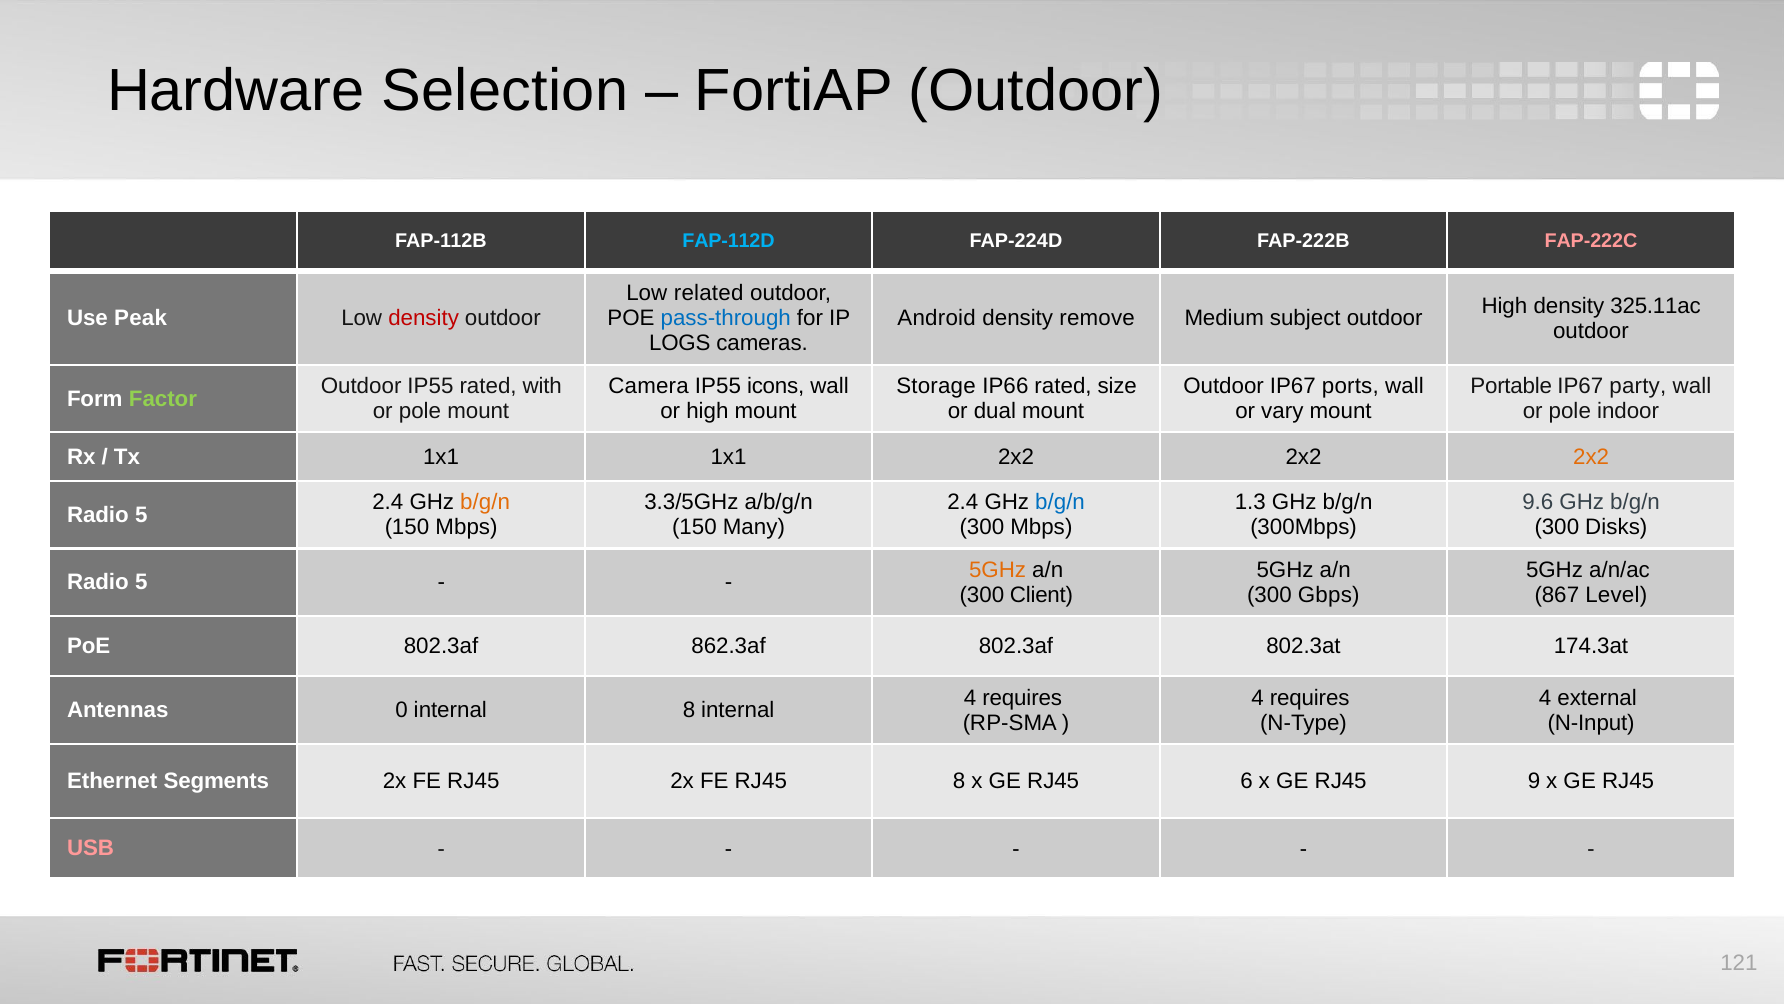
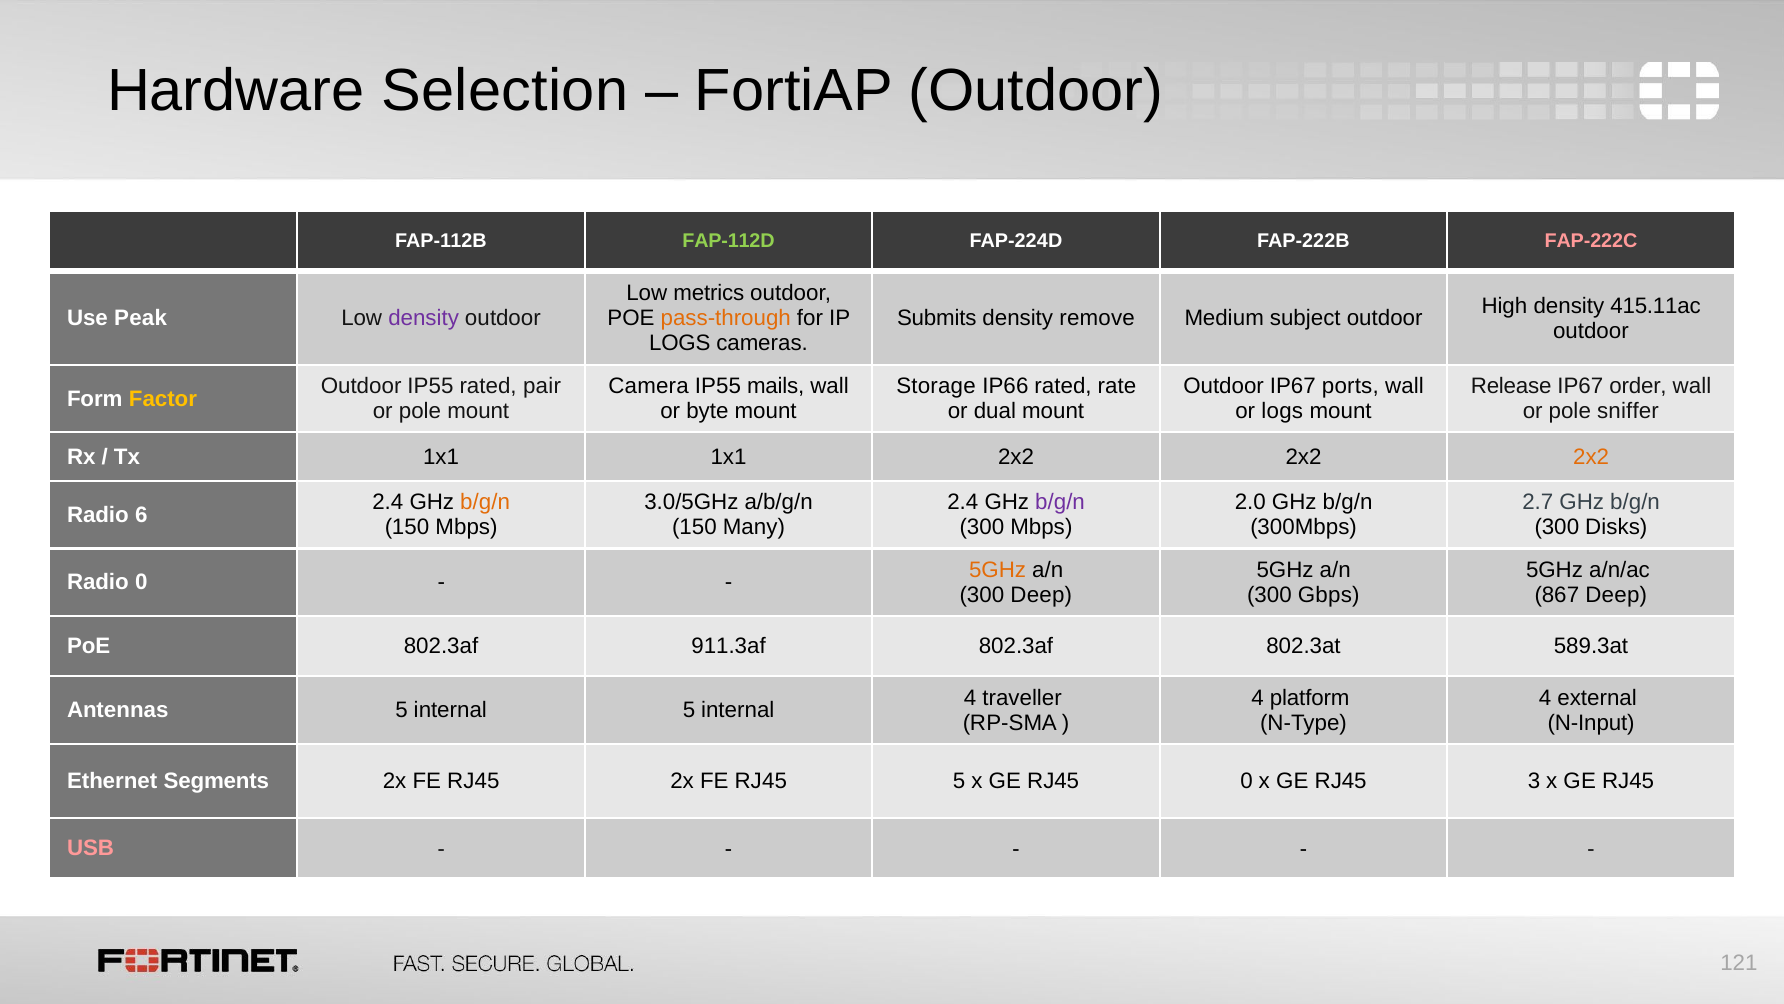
FAP-112D colour: light blue -> light green (728, 241)
related: related -> metrics (709, 293)
325.11ac: 325.11ac -> 415.11ac (1656, 306)
density colour: red -> purple (424, 318)
pass-through colour: blue -> orange (726, 318)
Android: Android -> Submits (937, 318)
with: with -> pair (542, 386)
icons: icons -> mails (776, 386)
size: size -> rate (1117, 386)
Portable: Portable -> Release (1511, 386)
party: party -> order (1638, 386)
Factor colour: light green -> yellow (163, 399)
or high: high -> byte (707, 411)
or vary: vary -> logs (1282, 411)
indoor: indoor -> sniffer (1628, 411)
3.3/5GHz: 3.3/5GHz -> 3.0/5GHz (691, 502)
b/g/n colour: blue -> purple (1060, 502)
1.3: 1.3 -> 2.0 (1250, 502)
9.6: 9.6 -> 2.7 (1538, 502)
5: 5 -> 6 (141, 515)
5: 5 -> 0 (141, 582)
300 Client: Client -> Deep (1041, 595)
867 Level: Level -> Deep (1616, 595)
862.3af: 862.3af -> 911.3af (729, 646)
174.3at: 174.3at -> 589.3at (1591, 646)
requires: requires -> traveller (1022, 697)
requires: requires -> platform (1310, 697)
Antennas 0: 0 -> 5 (401, 710)
internal 8: 8 -> 5 (689, 710)
RJ45 8: 8 -> 5 (959, 781)
RJ45 6: 6 -> 0 (1247, 781)
9: 9 -> 3 (1534, 781)
